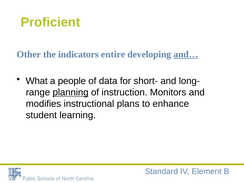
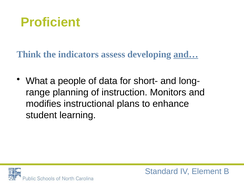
Other: Other -> Think (29, 54)
entire: entire -> assess (113, 54)
planning underline: present -> none (71, 92)
